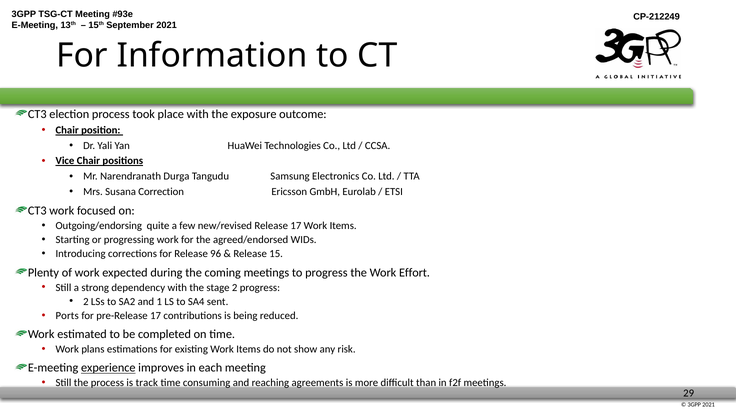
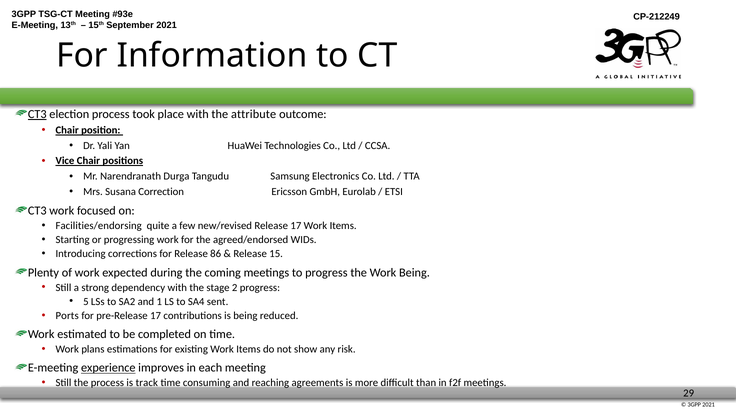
CT3 underline: none -> present (37, 114)
exposure: exposure -> attribute (254, 114)
Outgoing/endorsing: Outgoing/endorsing -> Facilities/endorsing (99, 226)
96: 96 -> 86 (216, 254)
Work Effort: Effort -> Being (414, 273)
2: 2 -> 5 (86, 302)
